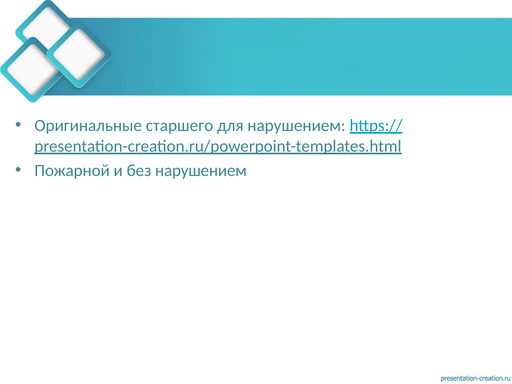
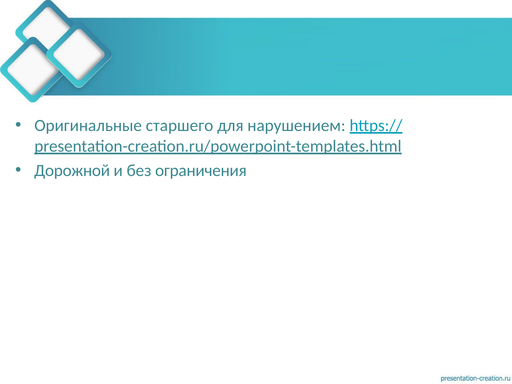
Пожарной: Пожарной -> Дорожной (72, 170)
без нарушением: нарушением -> ограничения (201, 170)
